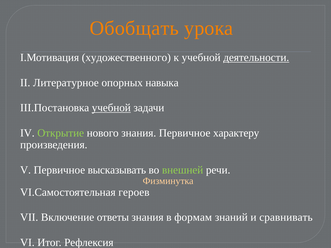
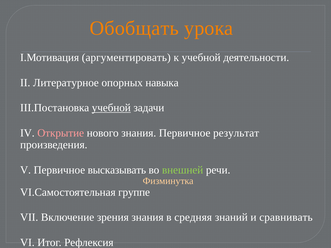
художественного: художественного -> аргументировать (126, 58)
деятельности underline: present -> none (256, 58)
Открытие colour: light green -> pink (61, 133)
характеру: характеру -> результат (236, 133)
героев: героев -> группе (134, 192)
ответы: ответы -> зрения (113, 218)
формам: формам -> средняя (193, 218)
